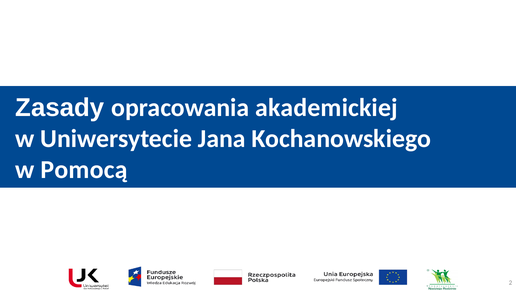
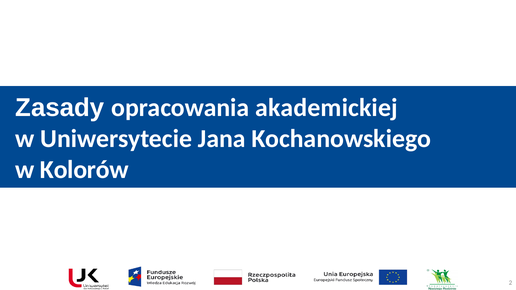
Pomocą: Pomocą -> Kolorów (84, 170)
